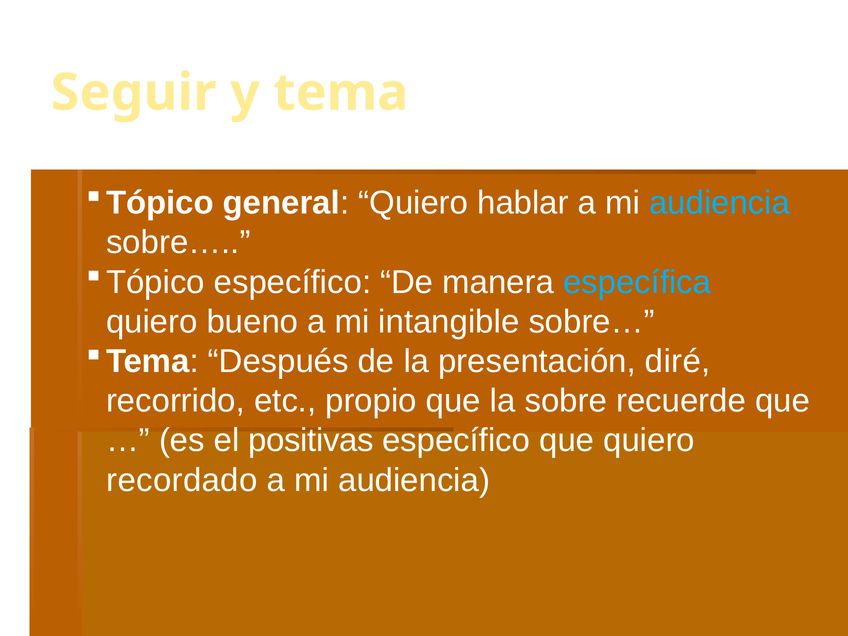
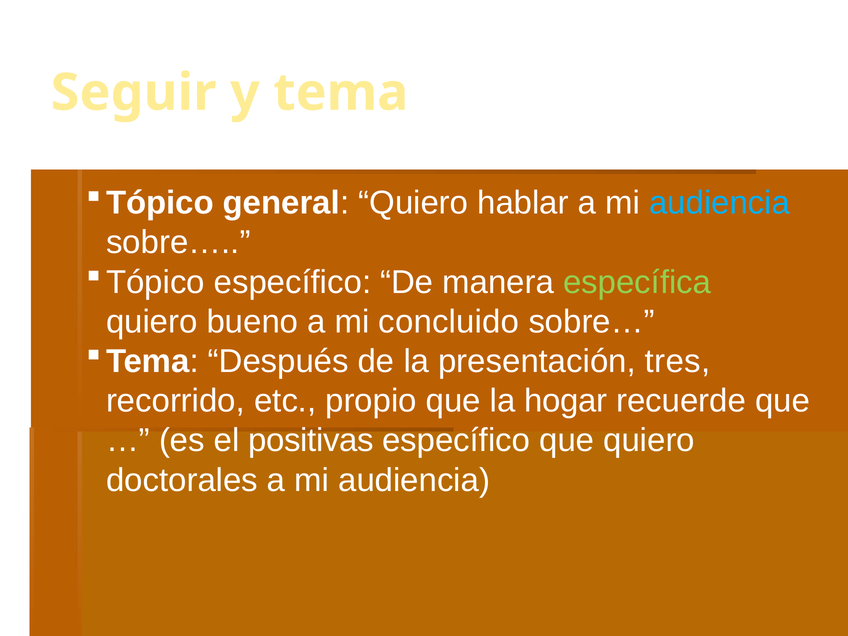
específica colour: light blue -> light green (637, 282)
intangible: intangible -> concluido (449, 322)
diré: diré -> tres (678, 361)
sobre: sobre -> hogar (566, 401)
recordado: recordado -> doctorales (182, 480)
